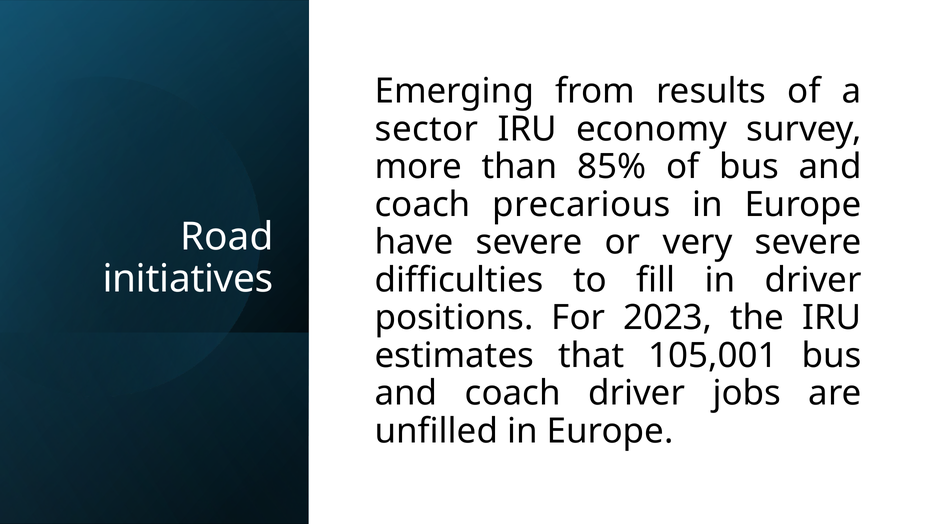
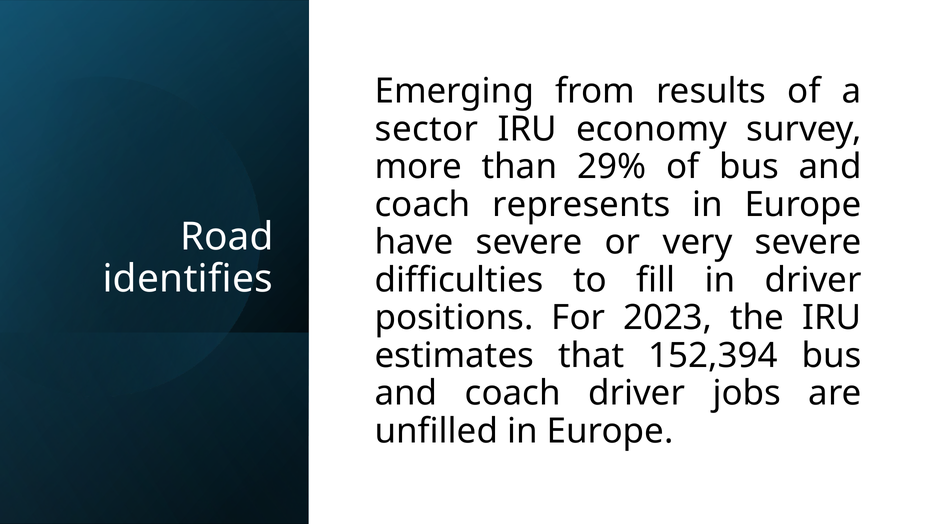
85%: 85% -> 29% (612, 167)
precarious: precarious -> represents (581, 205)
initiatives: initiatives -> identifies (188, 279)
105,001: 105,001 -> 152,394 (713, 356)
